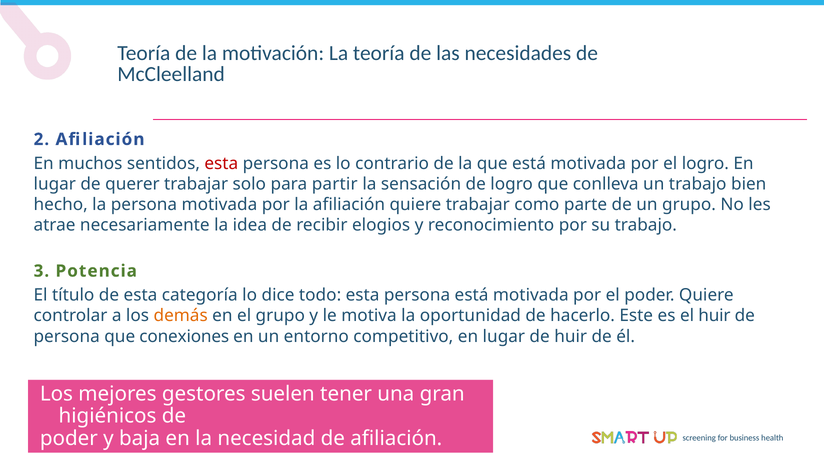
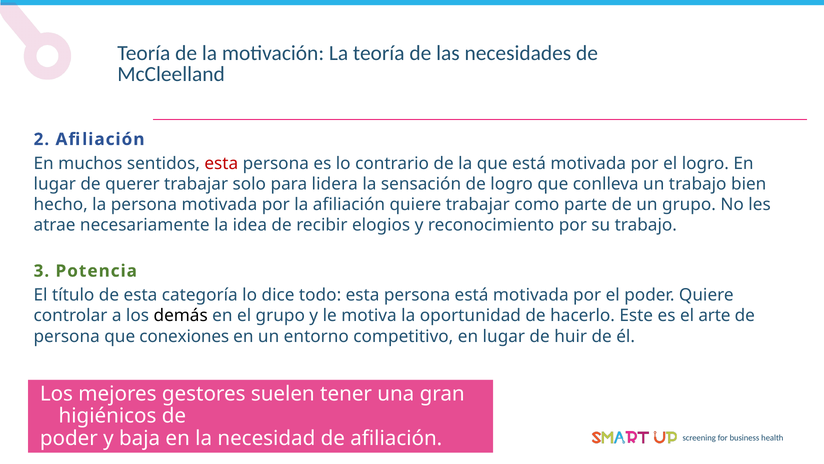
partir: partir -> lidera (335, 184)
demás colour: orange -> black (181, 315)
el huir: huir -> arte (714, 315)
